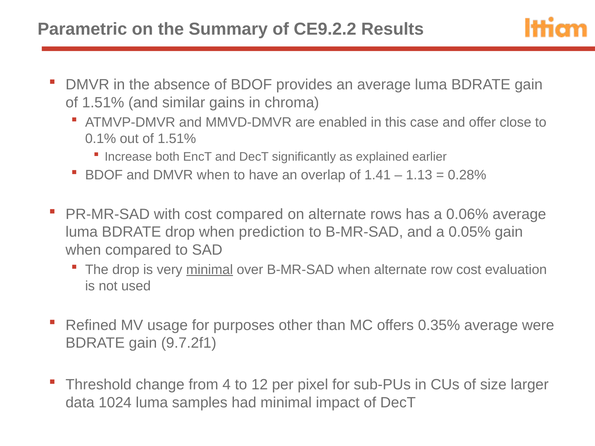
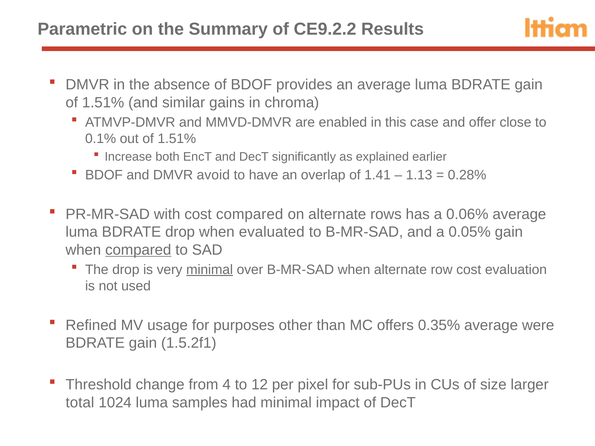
DMVR when: when -> avoid (213, 175)
prediction: prediction -> evaluated (272, 232)
compared underline: none -> present (138, 250)
9.7.2f1: 9.7.2f1 -> 1.5.2f1 (189, 343)
data: data -> total (80, 403)
